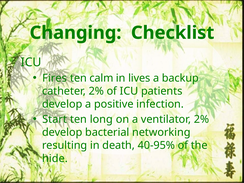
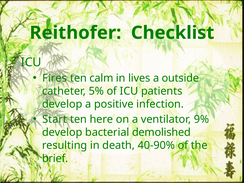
Changing: Changing -> Reithofer (75, 33)
backup: backup -> outside (180, 78)
catheter 2%: 2% -> 5% (96, 91)
long: long -> here (101, 119)
ventilator 2%: 2% -> 9% (201, 119)
networking: networking -> demolished (161, 132)
40-95%: 40-95% -> 40-90% (156, 145)
hide: hide -> brief (55, 158)
